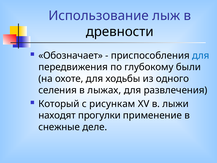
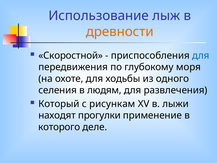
древности colour: black -> orange (120, 32)
Обозначает: Обозначает -> Скоростной (71, 55)
были: были -> моря (188, 67)
лыжах: лыжах -> людям (104, 90)
снежные: снежные -> которого (59, 127)
